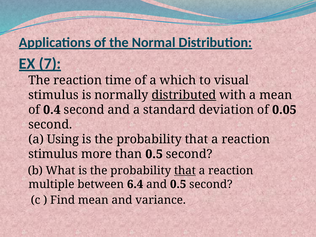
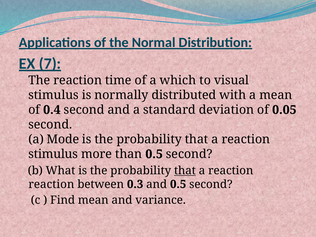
distributed underline: present -> none (184, 95)
Using: Using -> Mode (63, 139)
multiple: multiple -> reaction (51, 184)
6.4: 6.4 -> 0.3 (135, 184)
